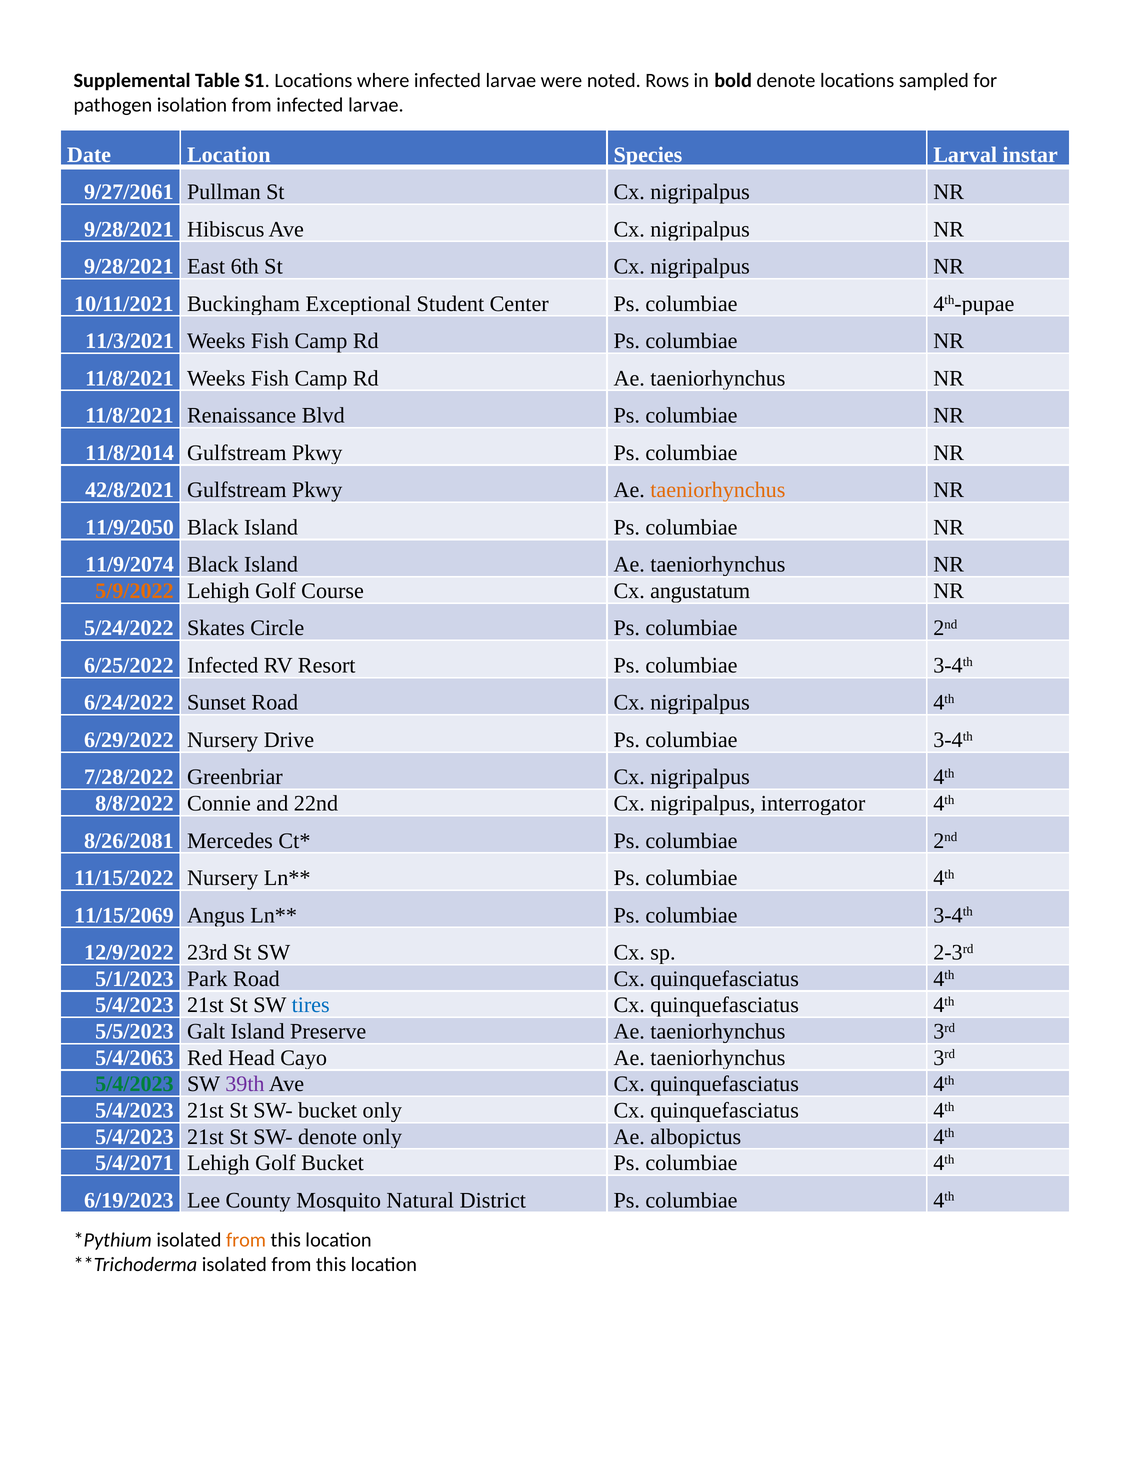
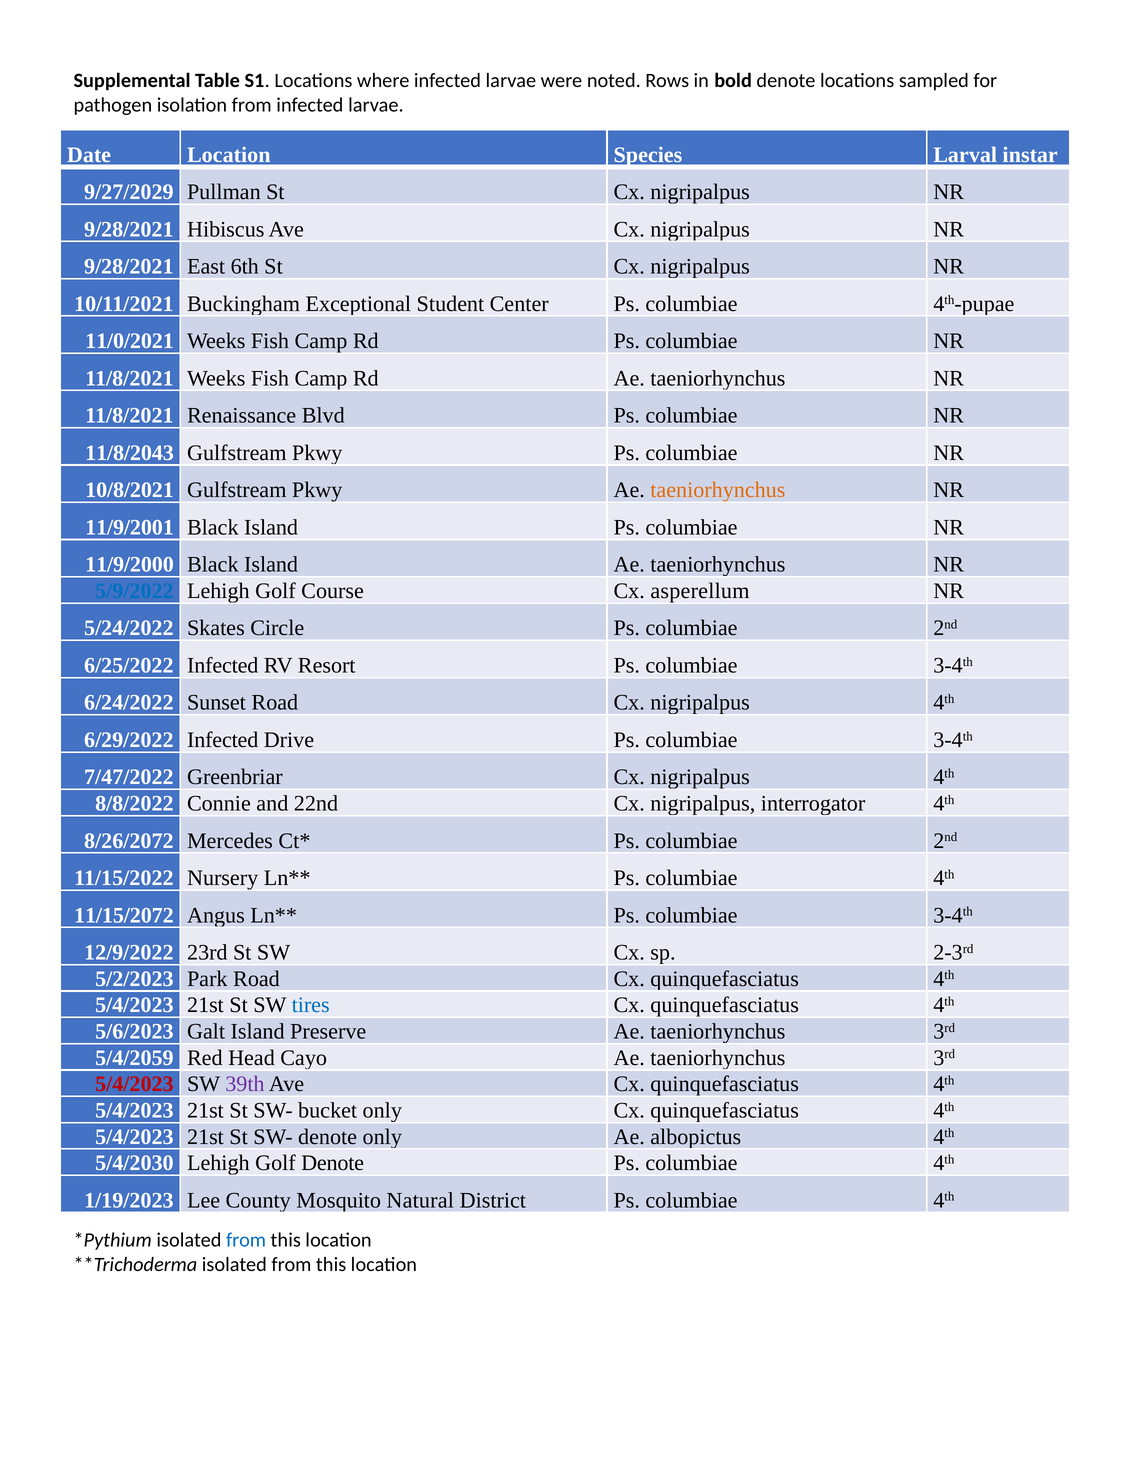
9/27/2061: 9/27/2061 -> 9/27/2029 (129, 192)
11/3/2021: 11/3/2021 -> 11/0/2021 (130, 341)
11/8/2014: 11/8/2014 -> 11/8/2043 (130, 453)
42/8/2021: 42/8/2021 -> 10/8/2021 (130, 490)
11/9/2050: 11/9/2050 -> 11/9/2001 (130, 527)
11/9/2074: 11/9/2074 -> 11/9/2000 (130, 565)
5/9/2022 colour: orange -> blue (134, 591)
angustatum: angustatum -> asperellum (700, 591)
6/29/2022 Nursery: Nursery -> Infected (223, 740)
7/28/2022: 7/28/2022 -> 7/47/2022 (129, 777)
8/26/2081: 8/26/2081 -> 8/26/2072 (129, 841)
11/15/2069: 11/15/2069 -> 11/15/2072 (124, 915)
5/1/2023: 5/1/2023 -> 5/2/2023 (134, 979)
5/5/2023: 5/5/2023 -> 5/6/2023 (134, 1032)
5/4/2063: 5/4/2063 -> 5/4/2059 (134, 1058)
5/4/2023 colour: green -> red (134, 1084)
5/4/2071: 5/4/2071 -> 5/4/2030 (134, 1163)
Golf Bucket: Bucket -> Denote (333, 1163)
6/19/2023: 6/19/2023 -> 1/19/2023 (129, 1201)
from colour: orange -> blue (246, 1240)
